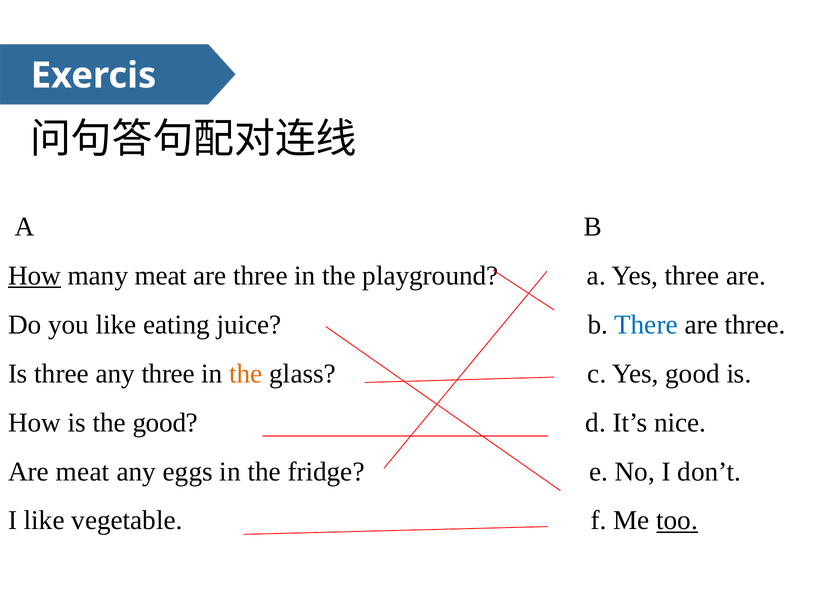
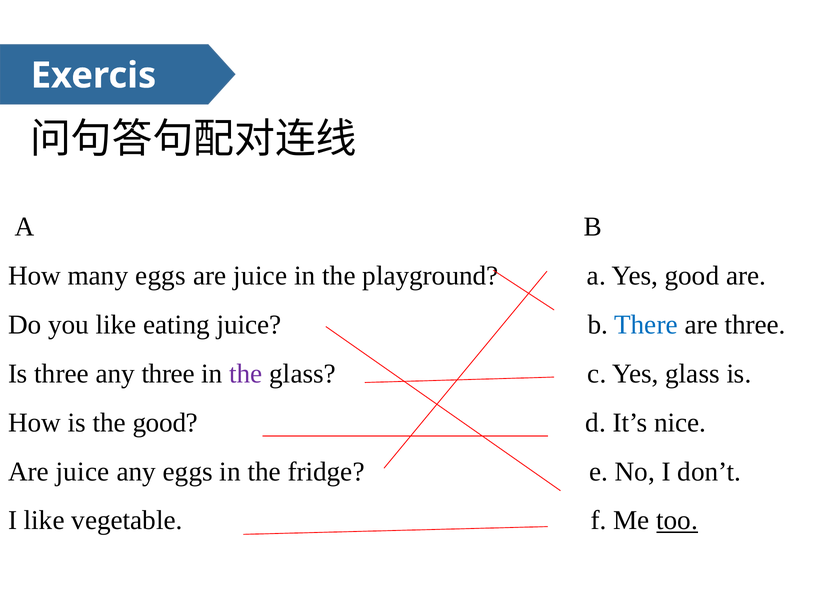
How underline: present -> none (34, 276)
many meat: meat -> eggs (161, 276)
three: three -> juice (260, 276)
Yes three: three -> good (692, 276)
the colour: orange -> purple (246, 374)
Yes good: good -> glass (693, 374)
meat: meat -> juice (83, 472)
